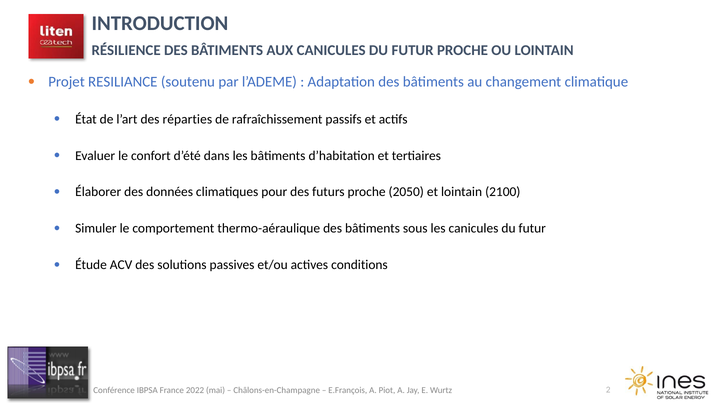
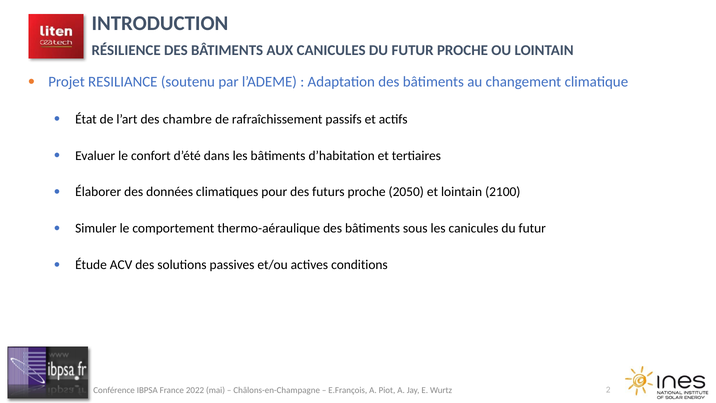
réparties: réparties -> chambre (187, 119)
